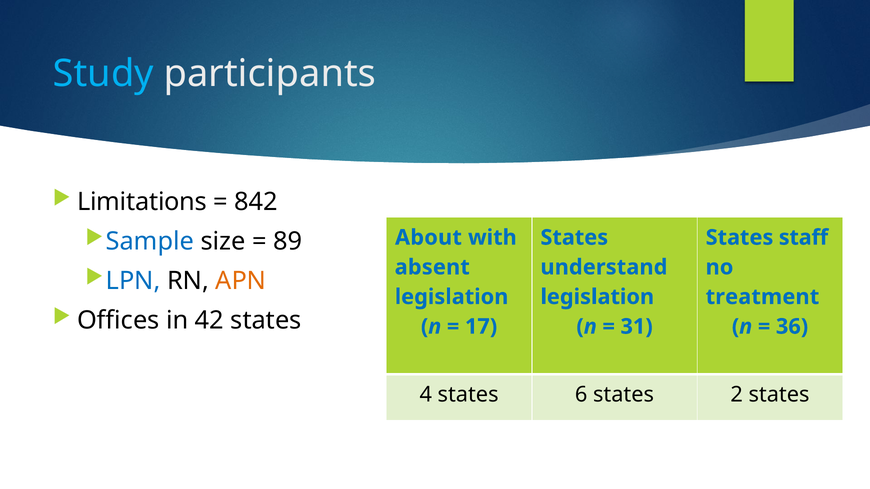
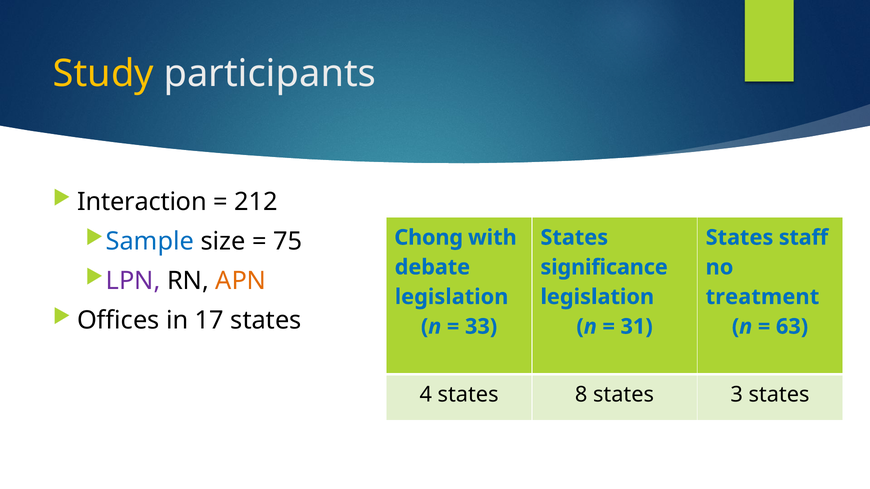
Study colour: light blue -> yellow (103, 74)
Limitations: Limitations -> Interaction (142, 202)
842: 842 -> 212 (256, 202)
89: 89 -> 75 (288, 242)
About: About -> Chong (429, 238)
absent: absent -> debate (432, 267)
understand: understand -> significance (604, 267)
LPN colour: blue -> purple (133, 281)
42: 42 -> 17 (209, 320)
17: 17 -> 33 (481, 327)
36: 36 -> 63 (792, 327)
6: 6 -> 8 (581, 395)
2: 2 -> 3 (737, 395)
